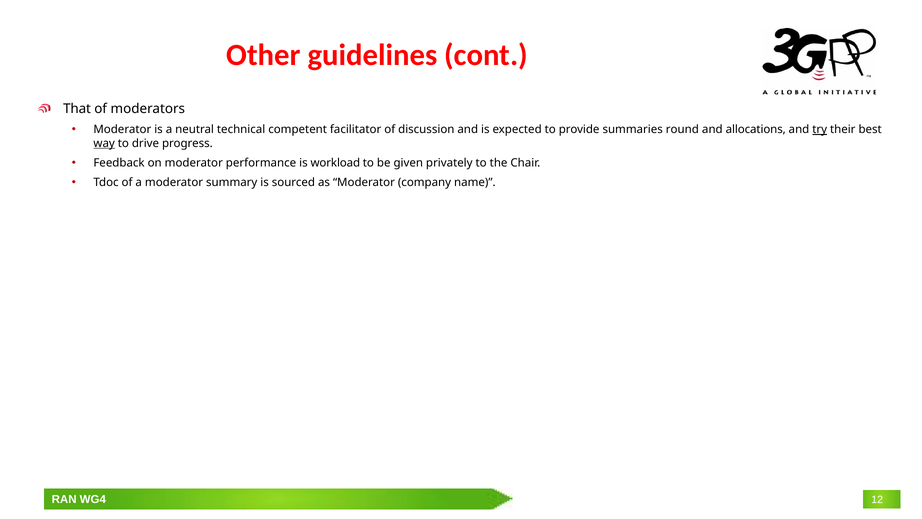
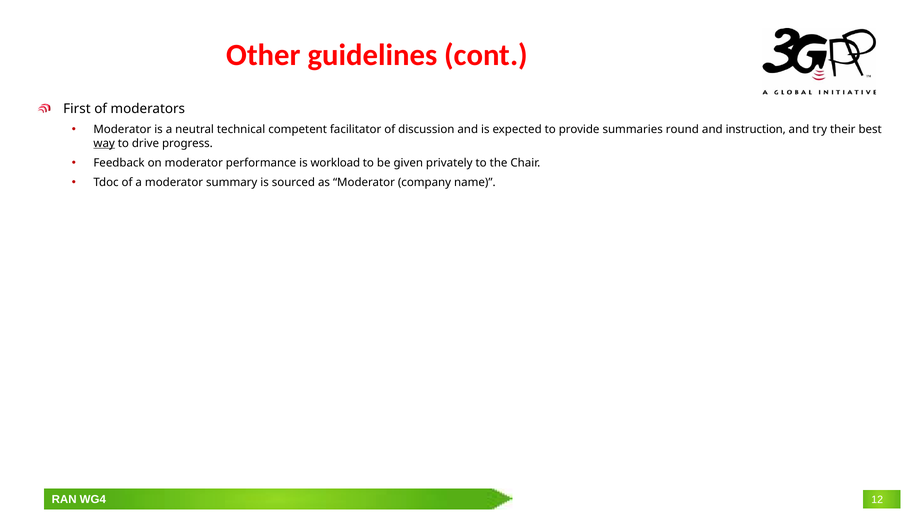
That: That -> First (77, 109)
allocations: allocations -> instruction (756, 129)
try underline: present -> none (820, 129)
